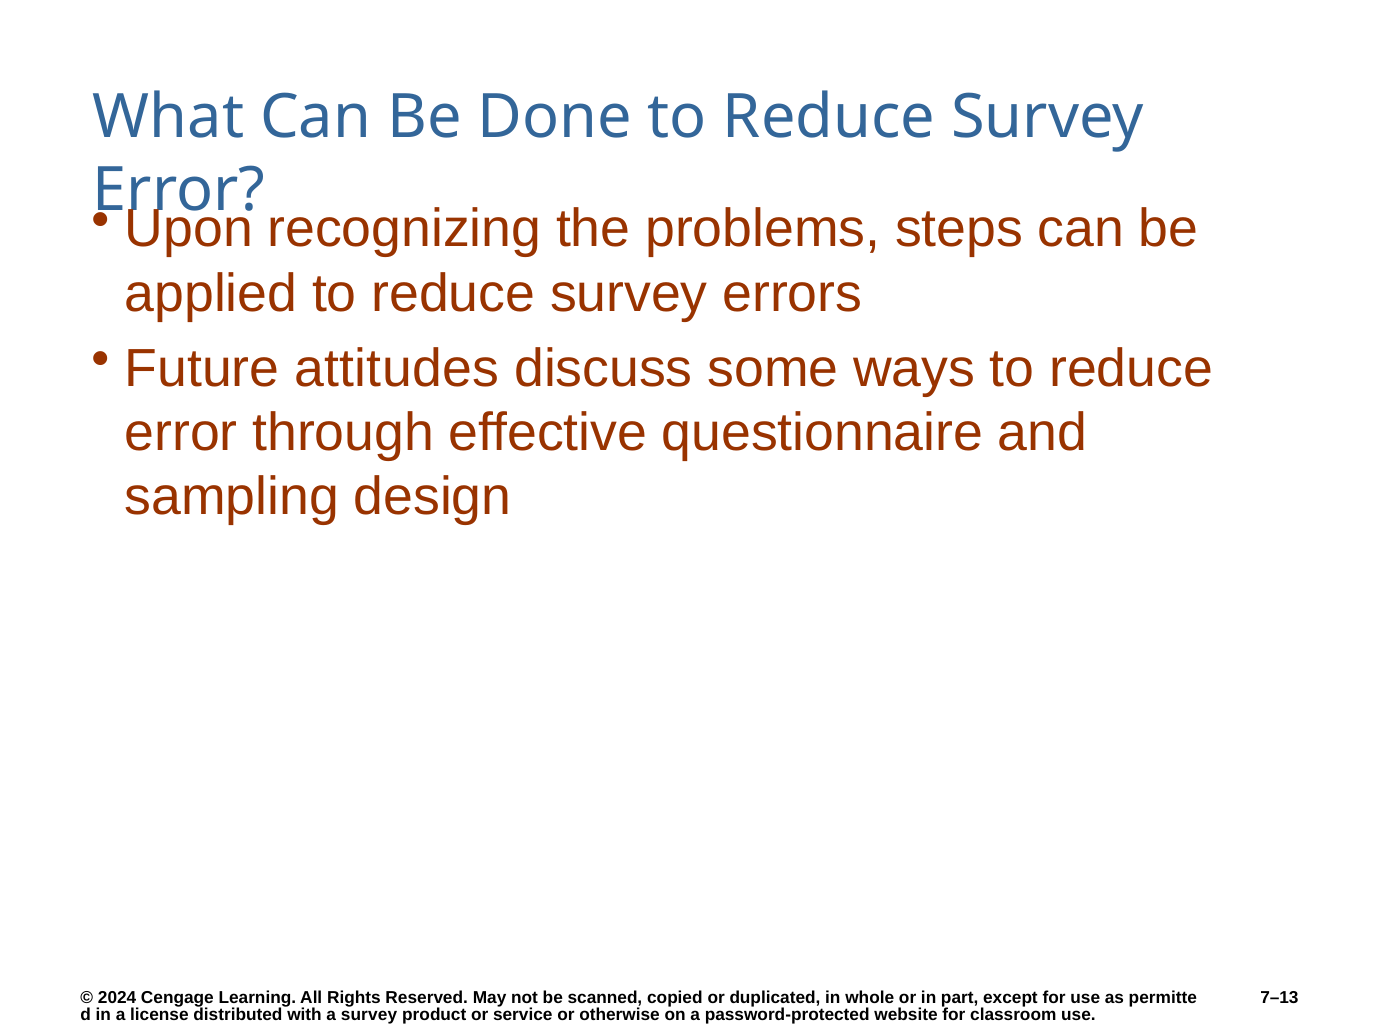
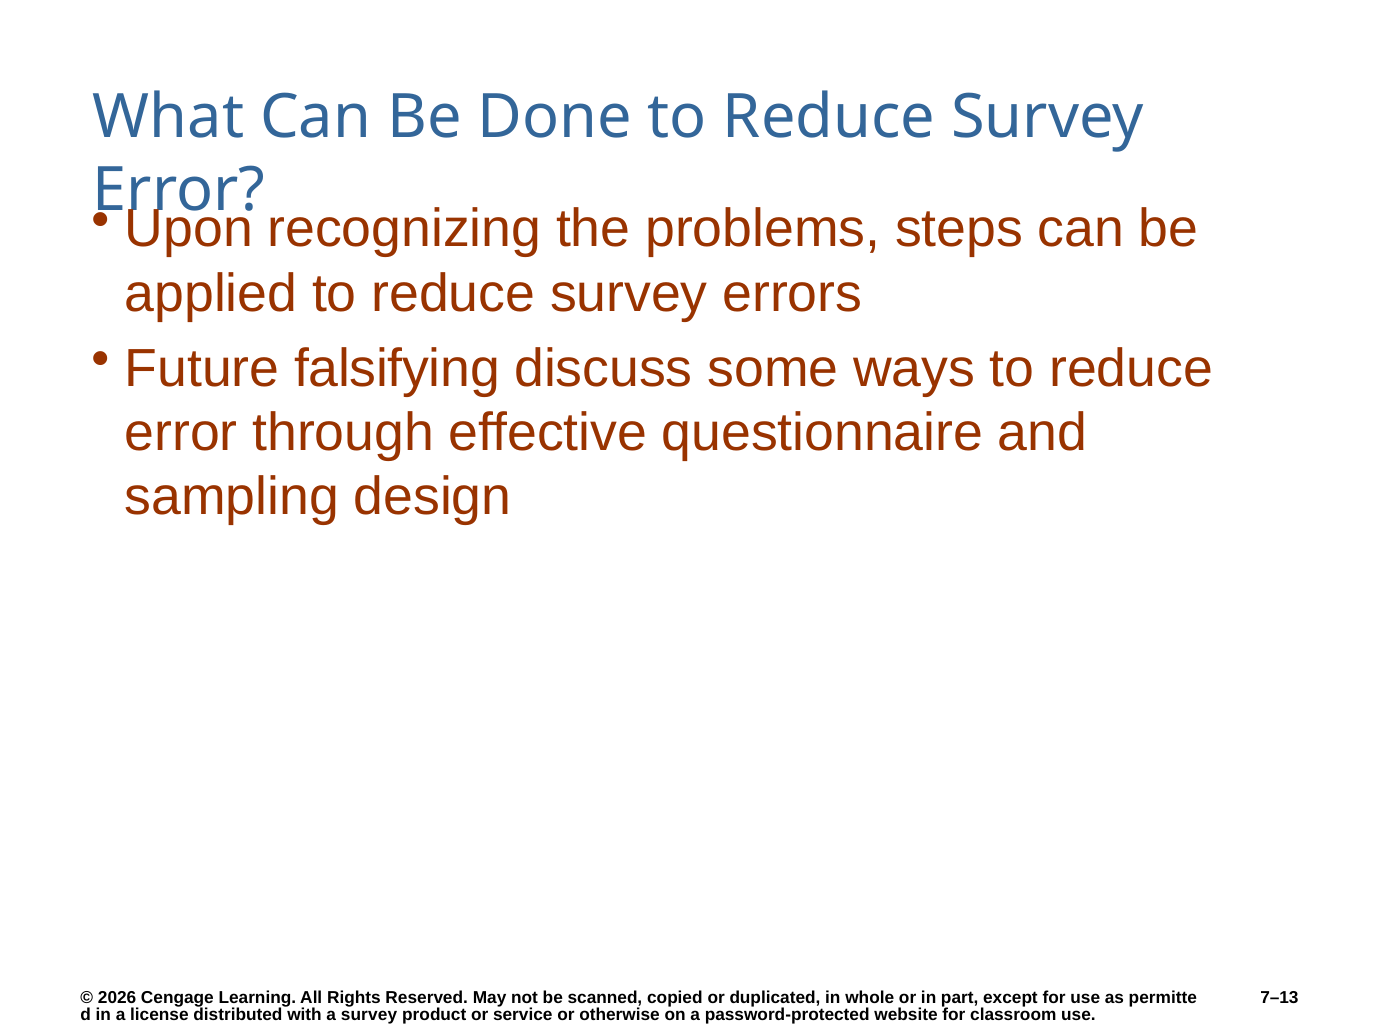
attitudes: attitudes -> falsifying (397, 369)
2024: 2024 -> 2026 (117, 998)
